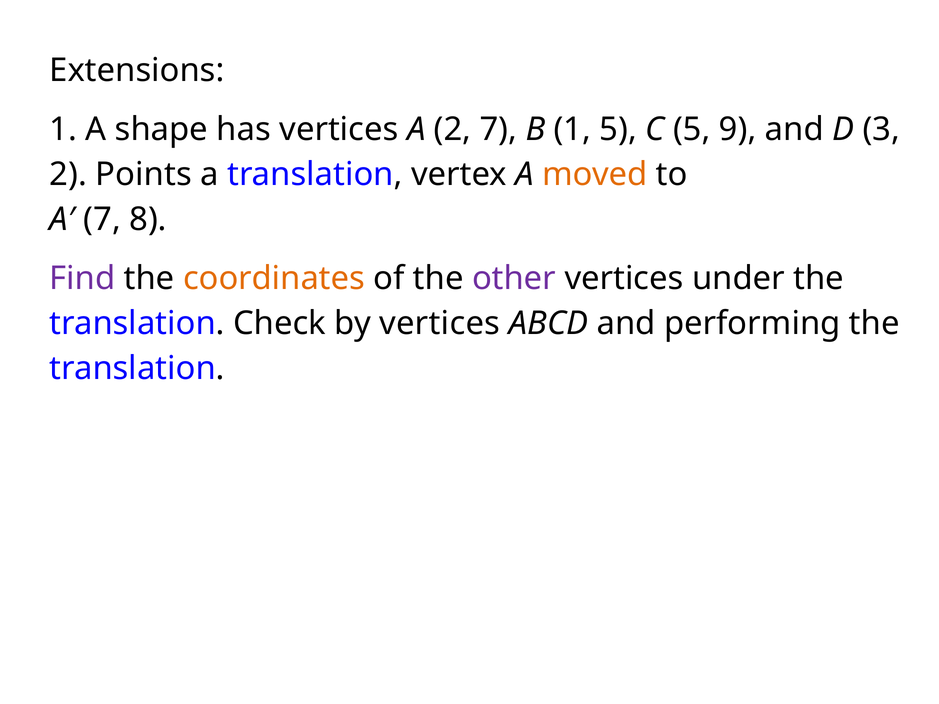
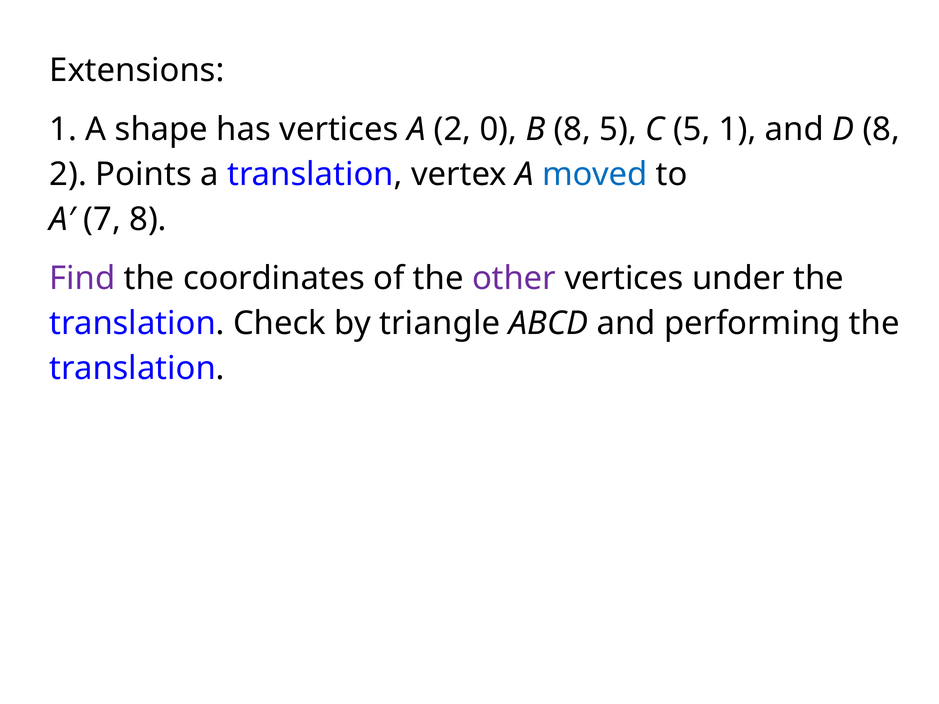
2 7: 7 -> 0 (498, 129)
B 1: 1 -> 8 (572, 129)
5 9: 9 -> 1 (738, 129)
D 3: 3 -> 8 (881, 129)
moved colour: orange -> blue (595, 174)
coordinates colour: orange -> black (274, 278)
by vertices: vertices -> triangle (440, 323)
